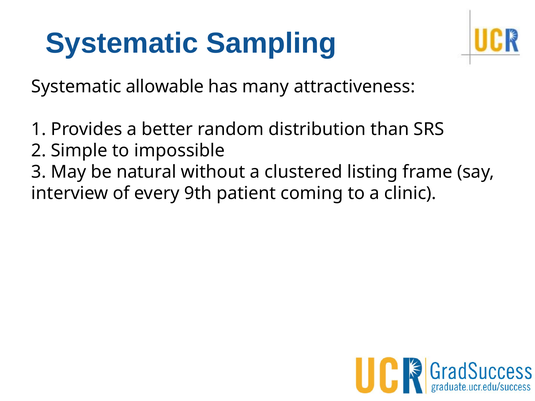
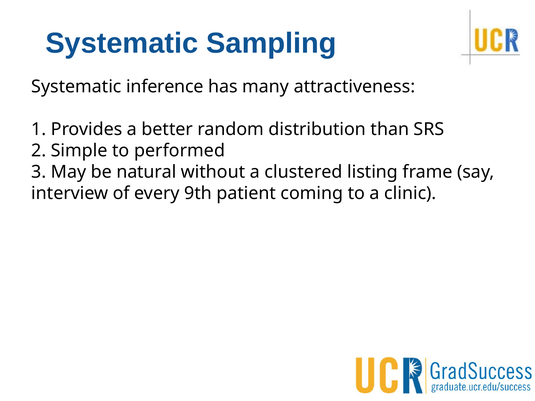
allowable: allowable -> inference (165, 87)
impossible: impossible -> performed (180, 151)
